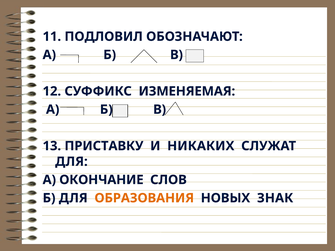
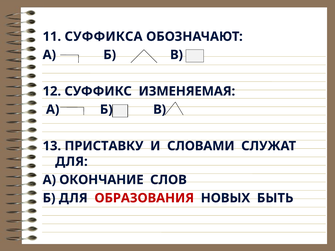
ПОДЛОВИЛ: ПОДЛОВИЛ -> СУФФИКСА (104, 37)
НИКАКИХ: НИКАКИХ -> СЛОВАМИ (201, 146)
ОБРАЗОВАНИЯ colour: orange -> red (144, 198)
ЗНАК: ЗНАК -> БЫТЬ (275, 198)
